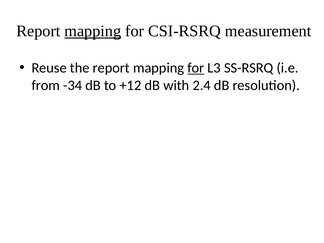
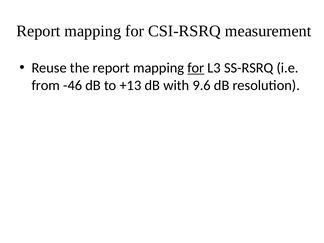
mapping underline: present -> none (93, 31)
-34: -34 -> -46 (73, 85)
+12: +12 -> +13 (130, 85)
2.4: 2.4 -> 9.6 (202, 85)
